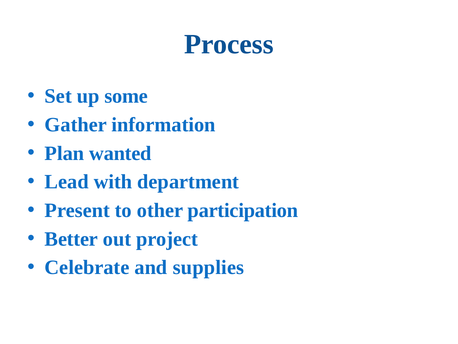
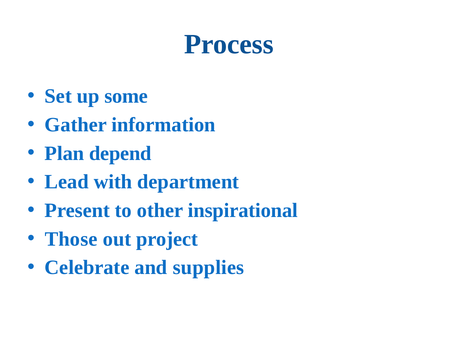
wanted: wanted -> depend (120, 153)
participation: participation -> inspirational (243, 210)
Better: Better -> Those (71, 239)
